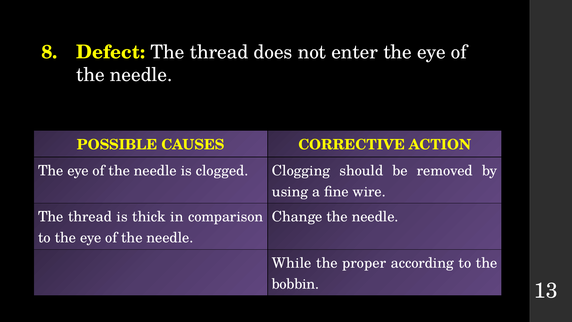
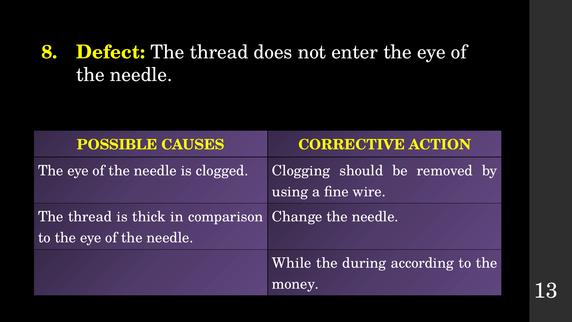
proper: proper -> during (364, 263)
bobbin: bobbin -> money (295, 284)
